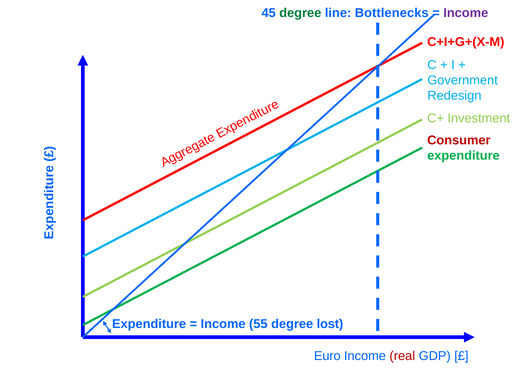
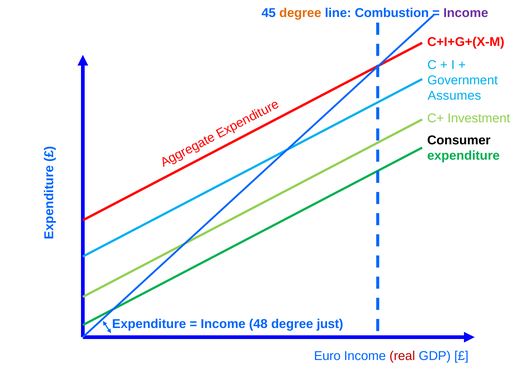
degree colour: green -> orange (300, 13)
Bottlenecks: Bottlenecks -> Combustion (392, 13)
Redesign: Redesign -> Assumes (454, 96)
Consumer colour: red -> black (459, 140)
55: 55 -> 48 (258, 325)
lost: lost -> just (330, 325)
